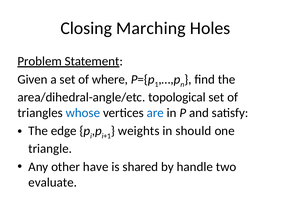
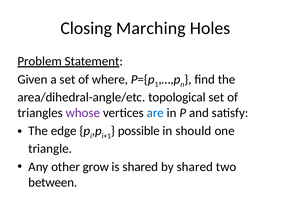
whose colour: blue -> purple (83, 112)
weights: weights -> possible (139, 130)
have: have -> grow (96, 166)
by handle: handle -> shared (195, 166)
evaluate: evaluate -> between (53, 182)
